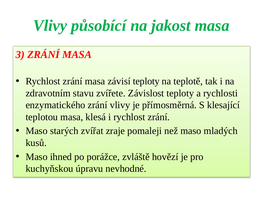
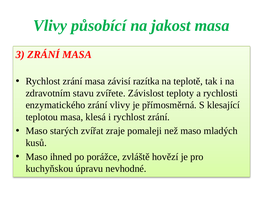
závisí teploty: teploty -> razítka (146, 81)
